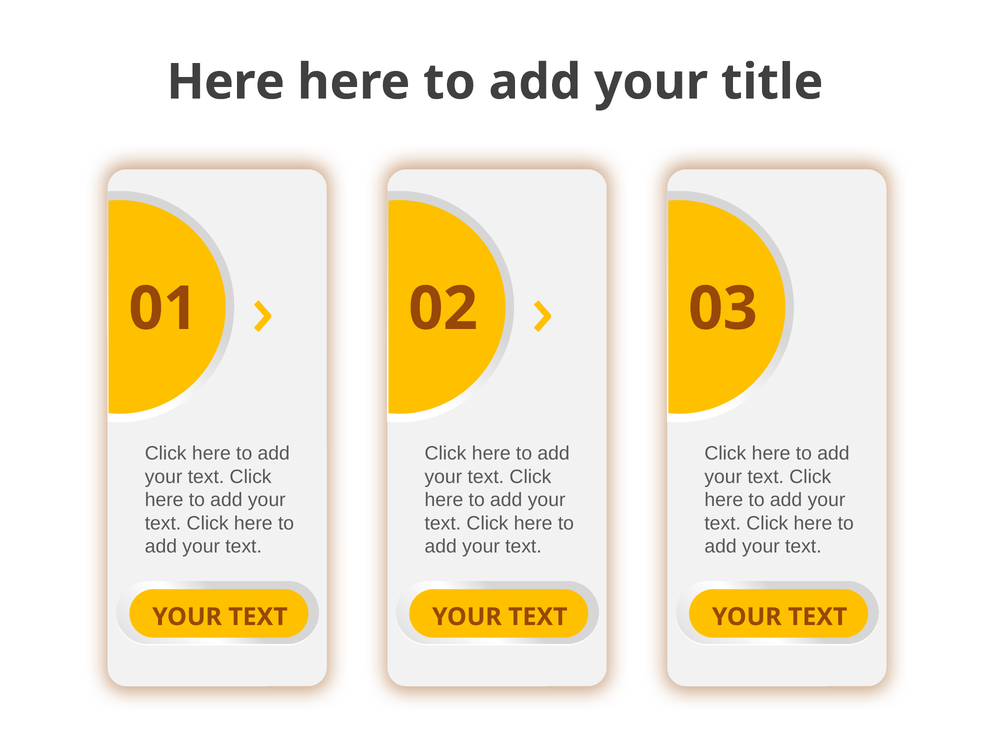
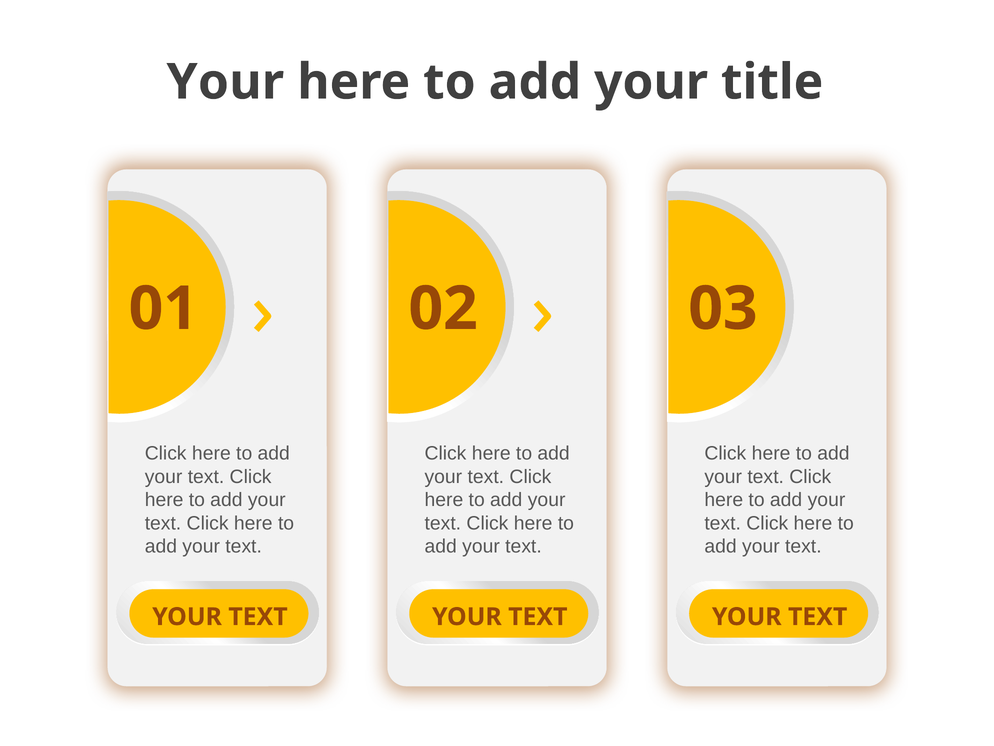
Here: Here -> Your (225, 82)
